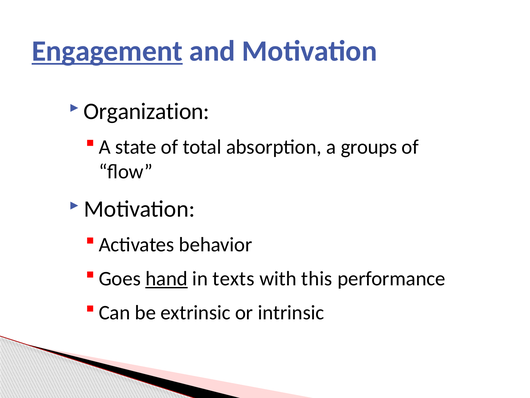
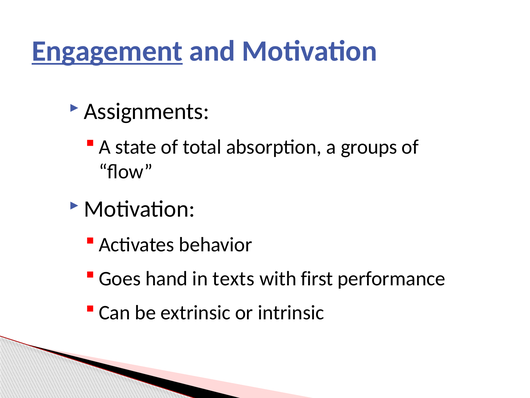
Organization: Organization -> Assignments (147, 111)
hand underline: present -> none (167, 278)
this: this -> first (317, 278)
